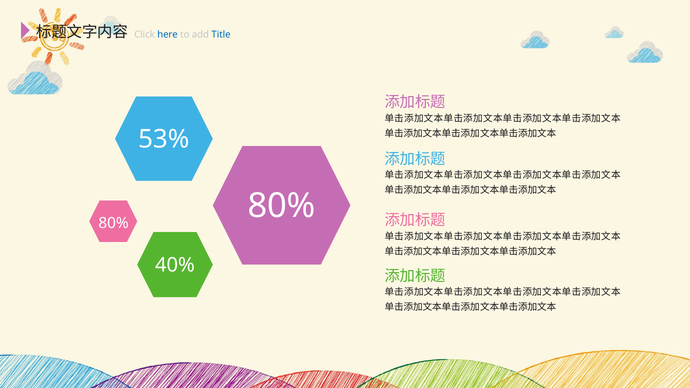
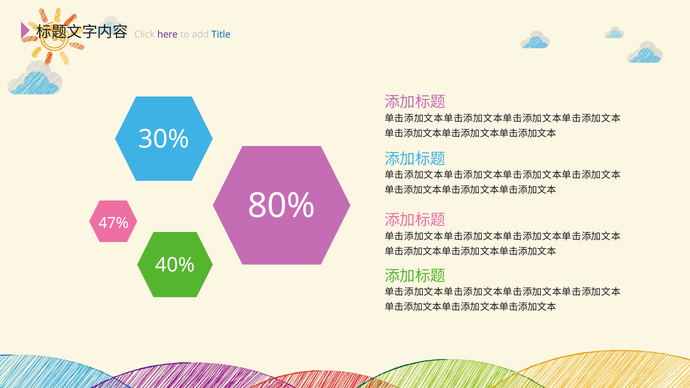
here colour: blue -> purple (168, 34)
53%: 53% -> 30% (164, 139)
80%: 80% -> 47% (114, 223)
